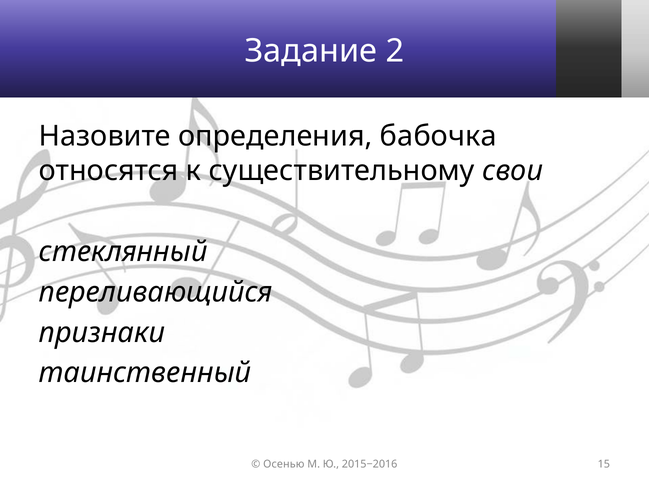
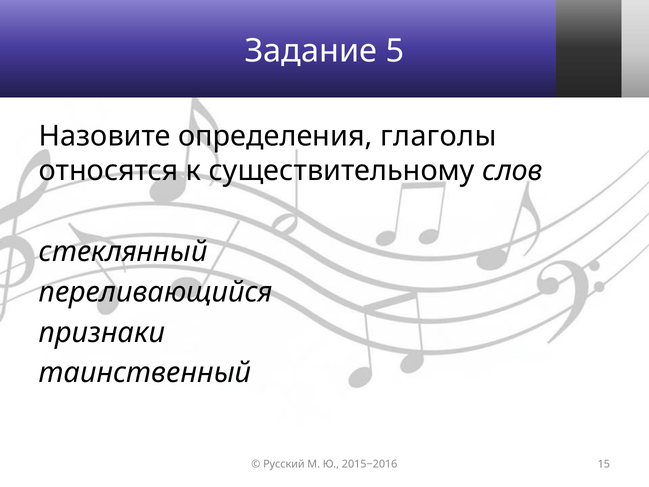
2: 2 -> 5 (395, 51)
бабочка: бабочка -> глаголы (438, 136)
свои: свои -> слов (513, 171)
Осенью: Осенью -> Русский (284, 464)
